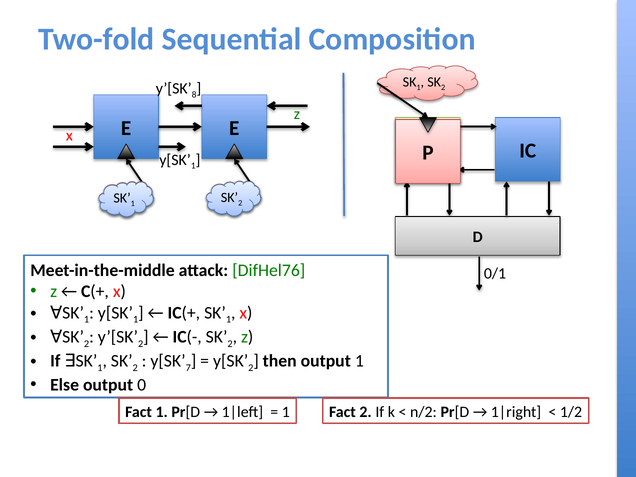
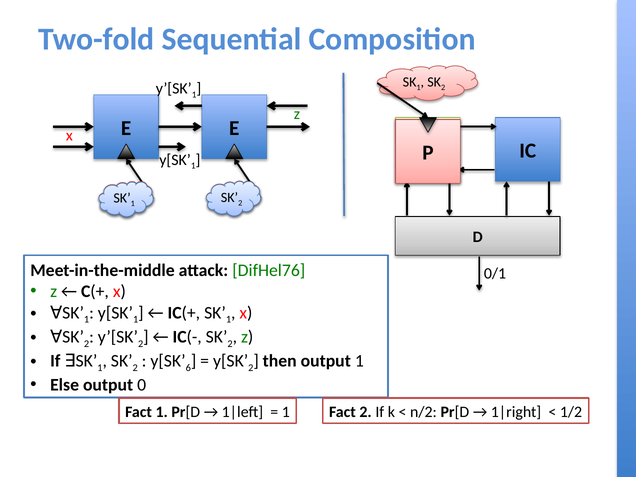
8: 8 -> 1 (194, 95)
7: 7 -> 6 (188, 368)
